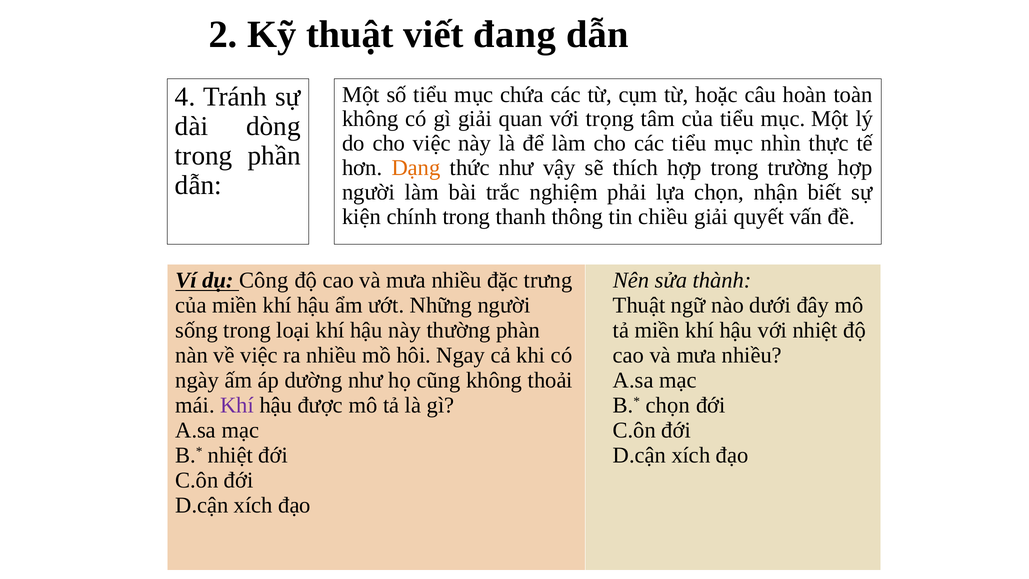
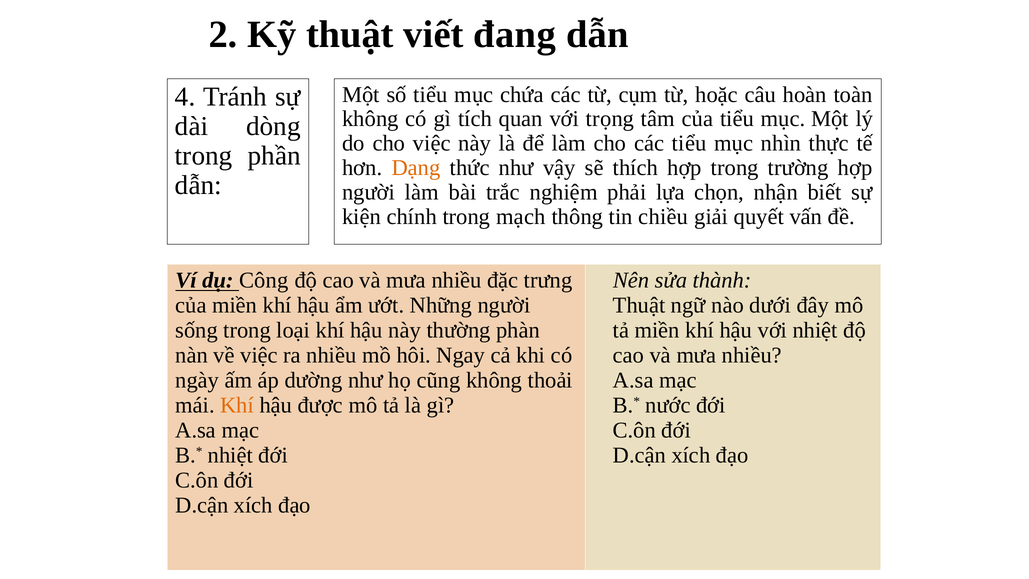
gì giải: giải -> tích (475, 119)
thanh: thanh -> mạch (521, 217)
Khí colour: purple -> orange (237, 405)
chọn: chọn -> nước (668, 405)
